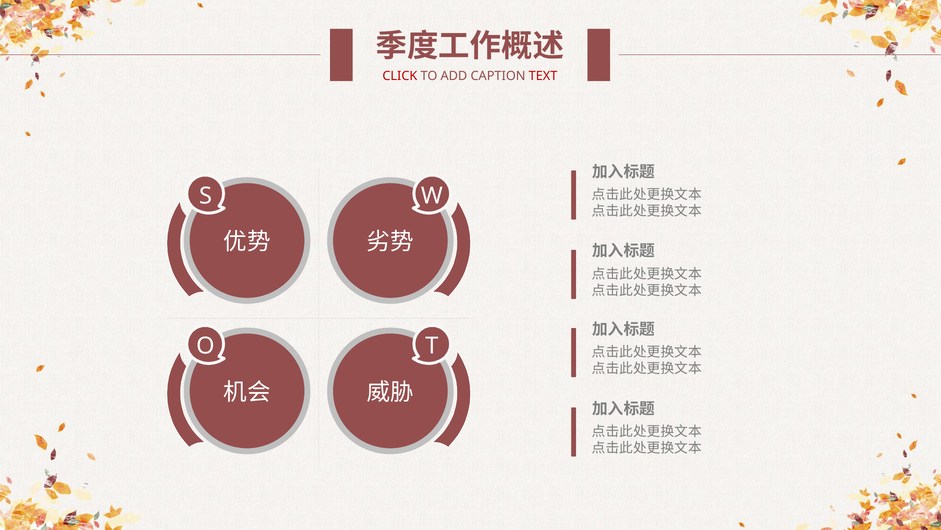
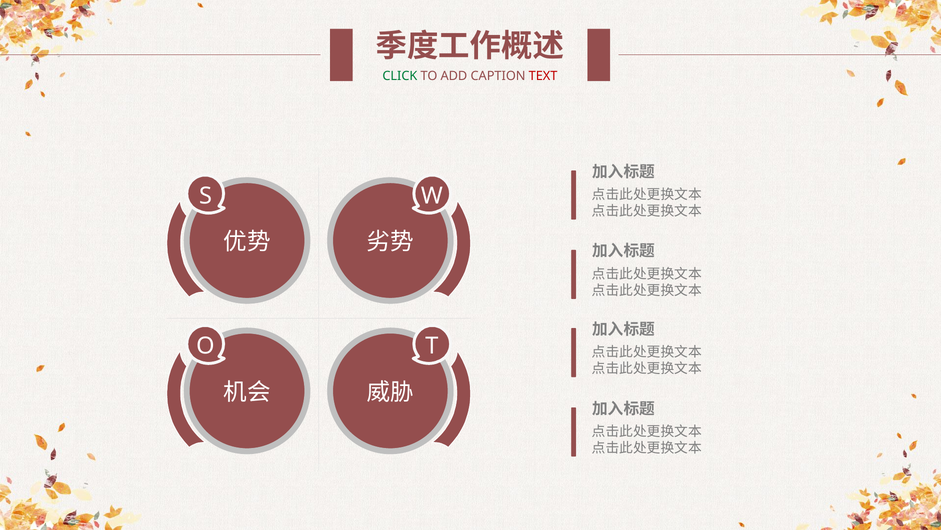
CLICK colour: red -> green (400, 76)
